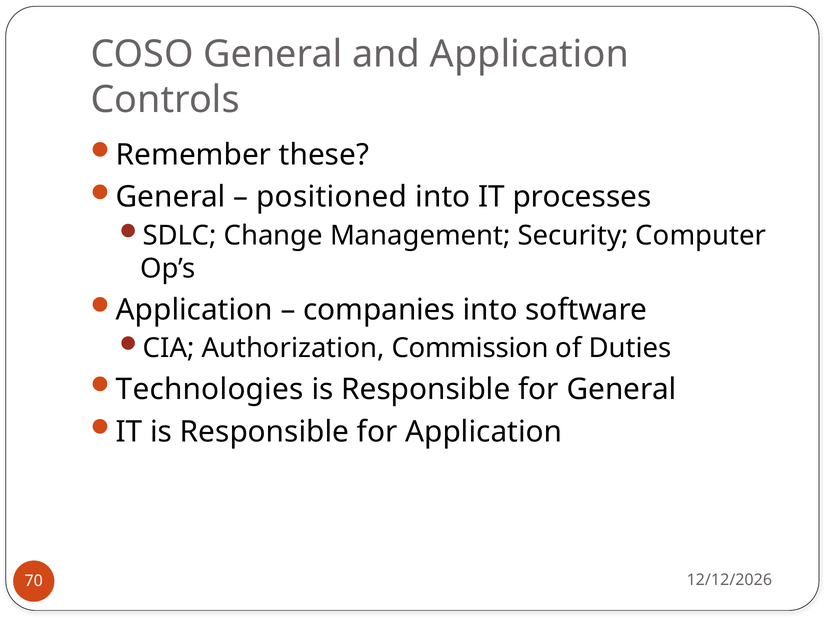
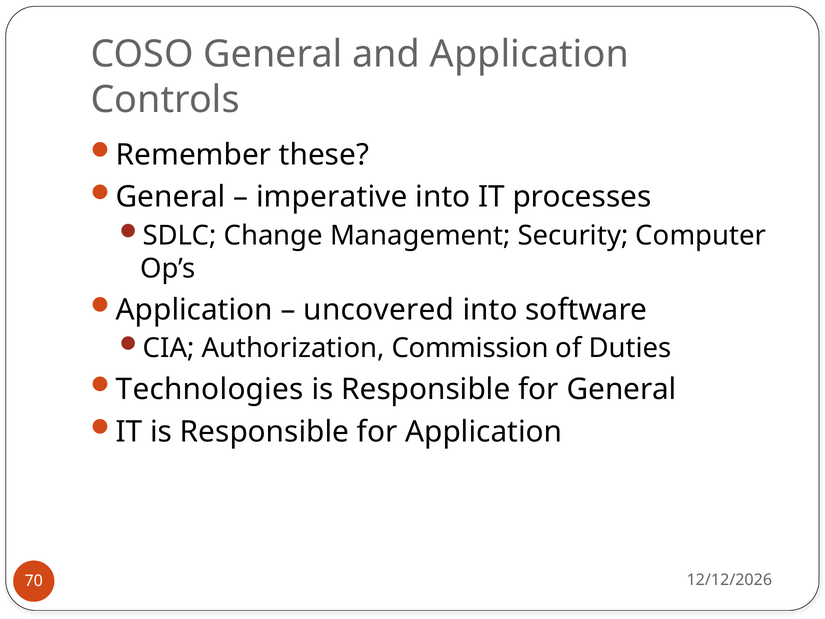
positioned: positioned -> imperative (332, 197)
companies: companies -> uncovered (379, 310)
